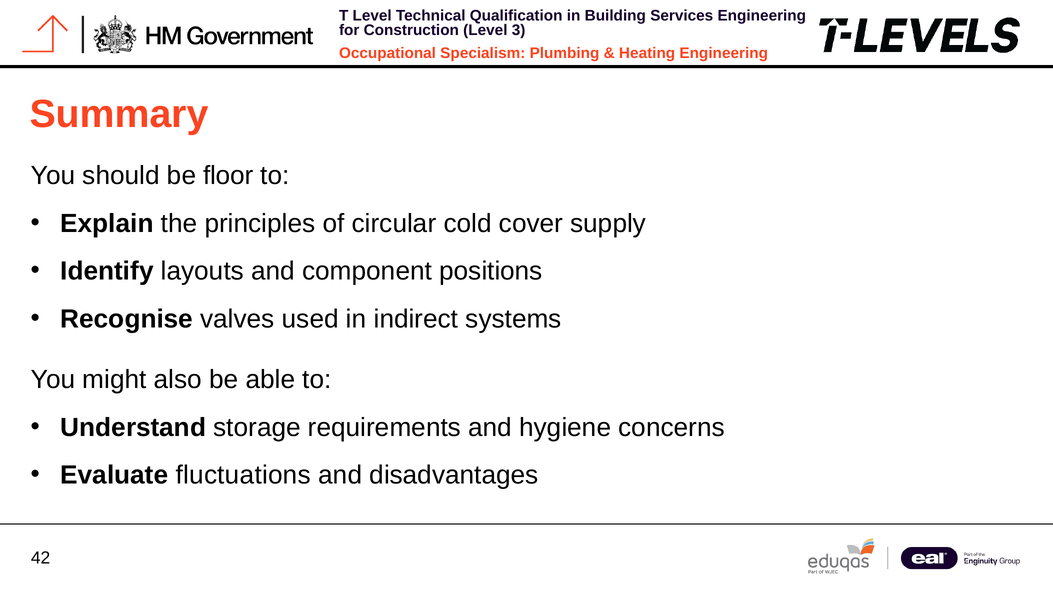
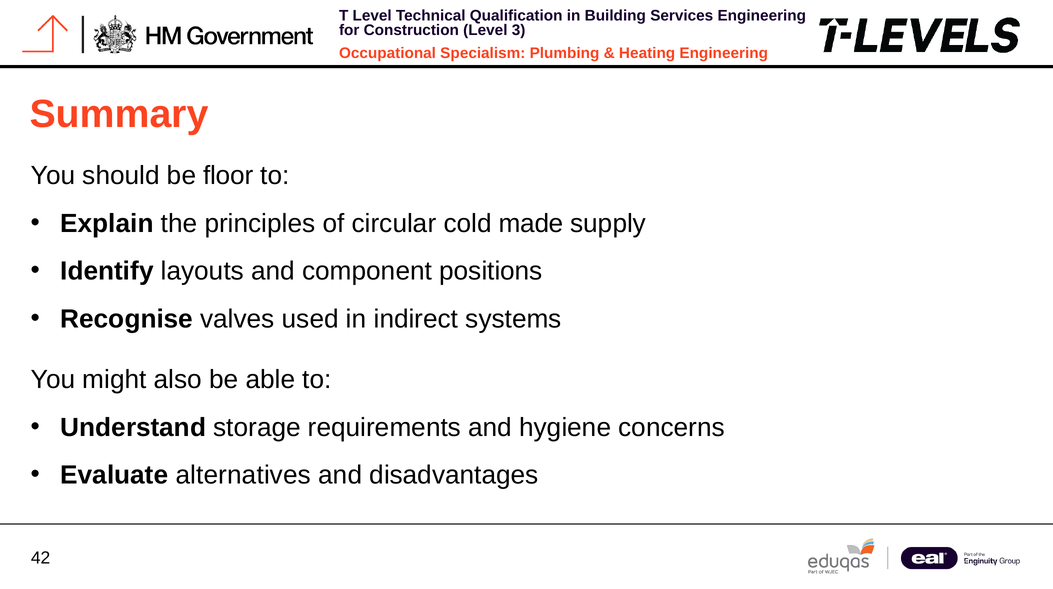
cover: cover -> made (531, 223)
fluctuations: fluctuations -> alternatives (243, 475)
